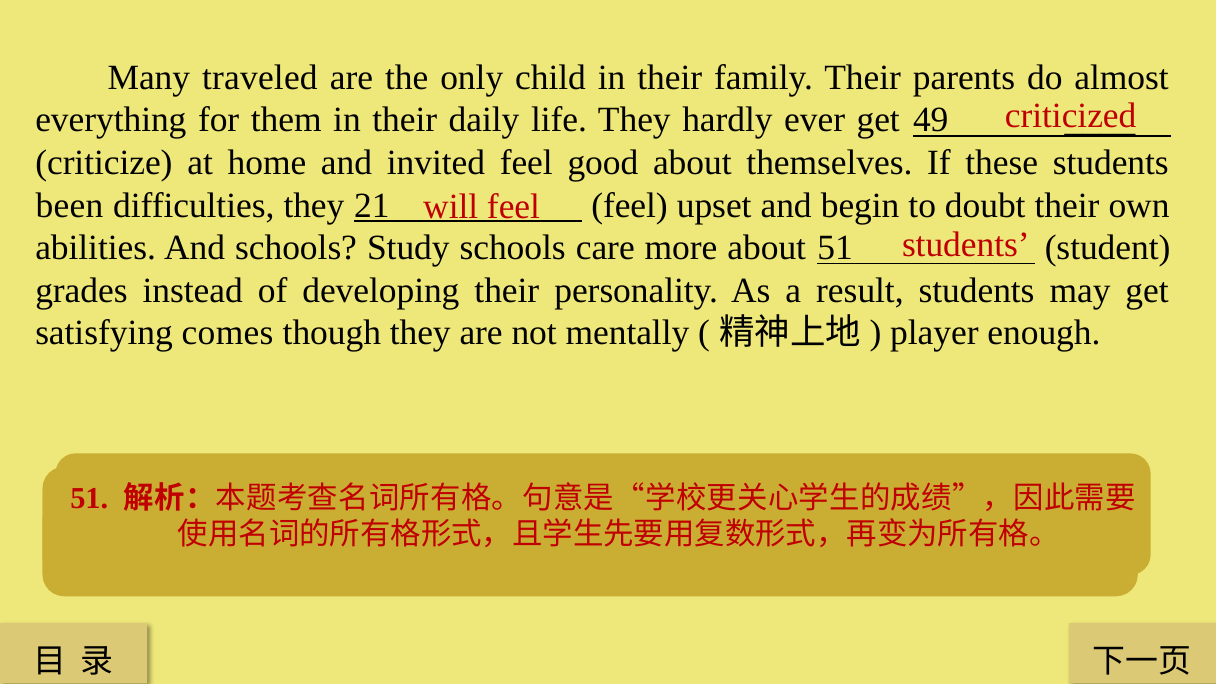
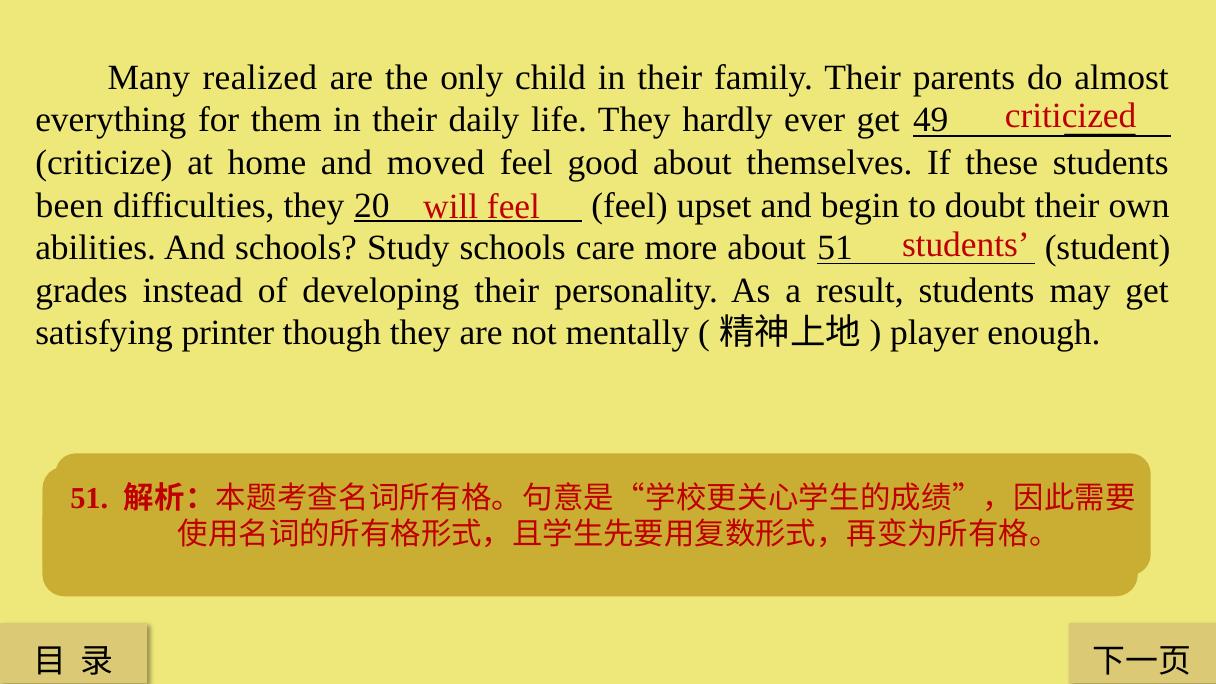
traveled: traveled -> realized (260, 78)
invited: invited -> moved (436, 163)
21: 21 -> 20 (372, 205)
comes: comes -> printer (228, 333)
